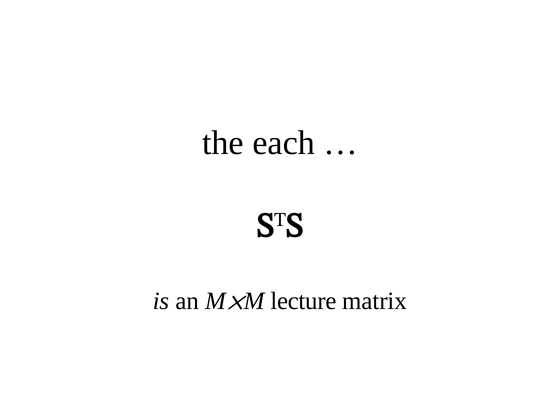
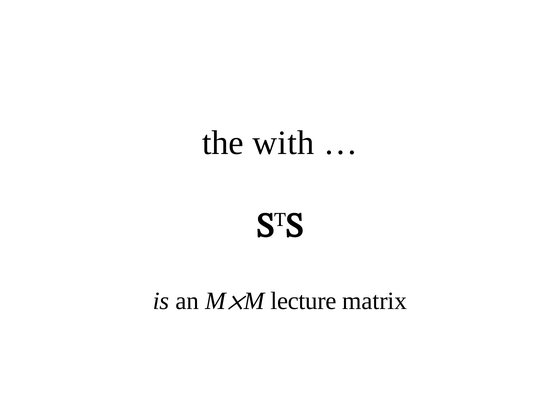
each: each -> with (283, 143)
